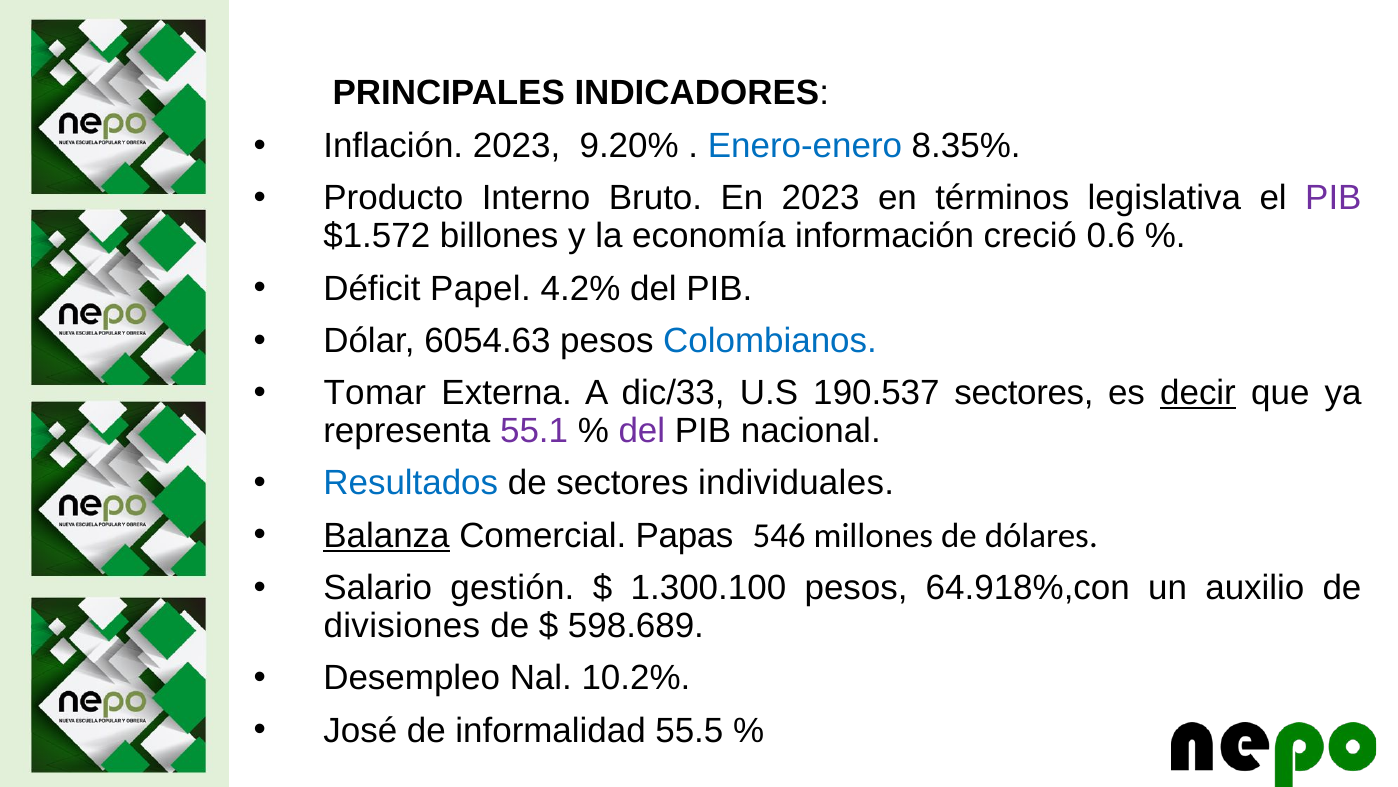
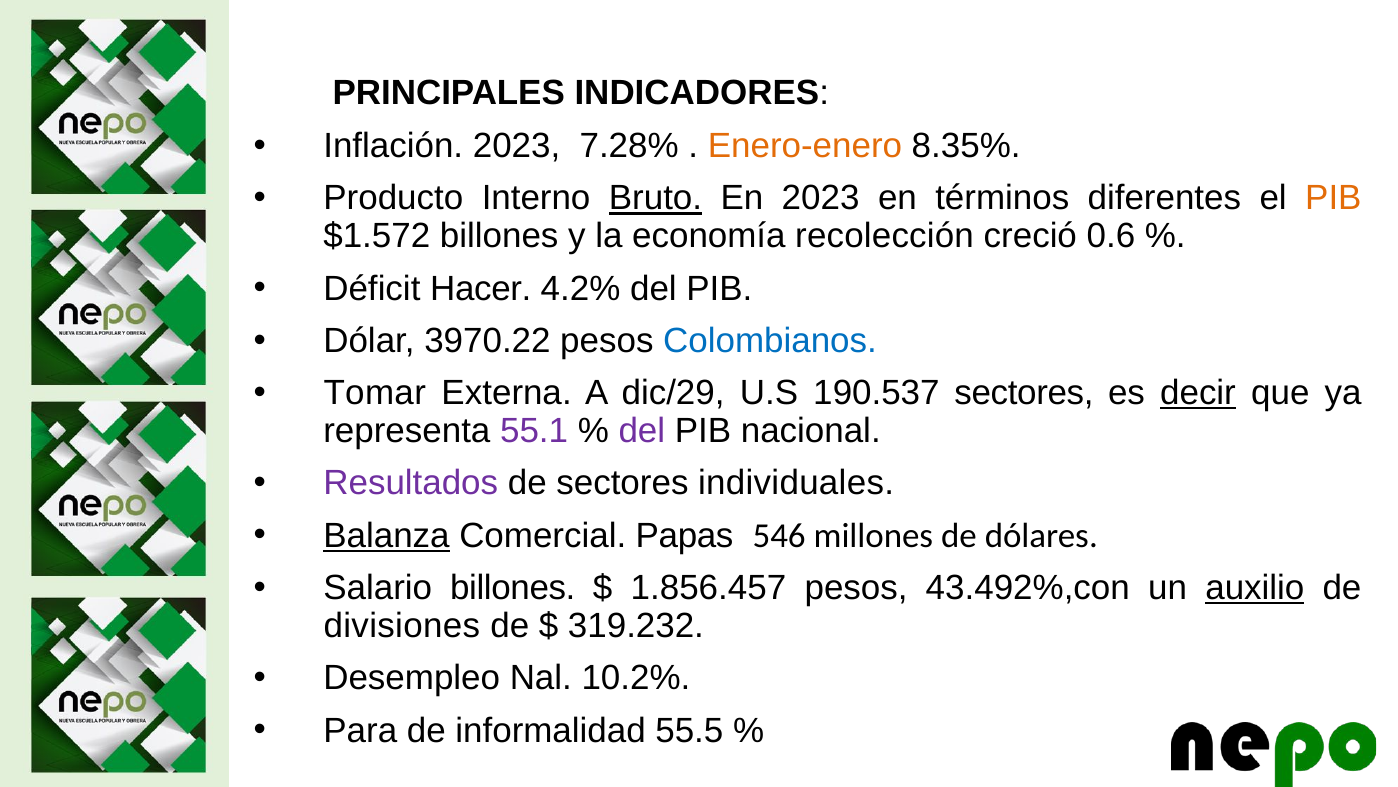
9.20%: 9.20% -> 7.28% (629, 146)
Enero-enero colour: blue -> orange (805, 146)
Bruto underline: none -> present (656, 198)
legislativa: legislativa -> diferentes (1164, 198)
PIB colour: purple -> orange (1333, 198)
información: información -> recolección (885, 236)
Papel: Papel -> Hacer (481, 288)
6054.63: 6054.63 -> 3970.22 (487, 341)
dic/33: dic/33 -> dic/29 (673, 393)
Resultados colour: blue -> purple (411, 483)
Salario gestión: gestión -> billones (513, 588)
1.300.100: 1.300.100 -> 1.856.457 (708, 588)
64.918%,con: 64.918%,con -> 43.492%,con (1028, 588)
auxilio underline: none -> present (1255, 588)
598.689: 598.689 -> 319.232 (636, 625)
José: José -> Para (360, 730)
